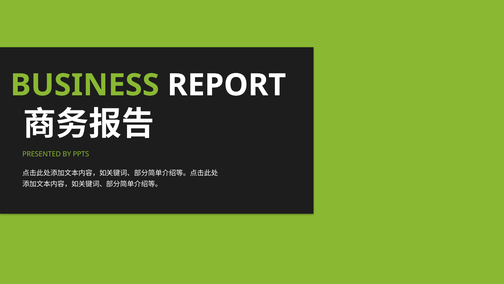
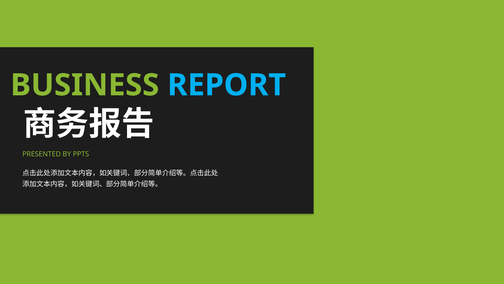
REPORT colour: white -> light blue (227, 85)
